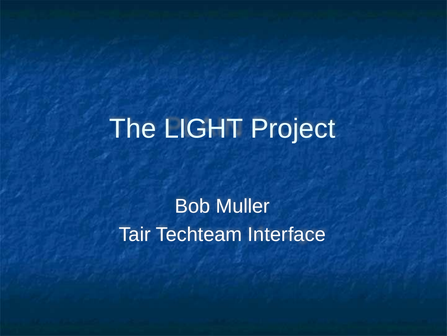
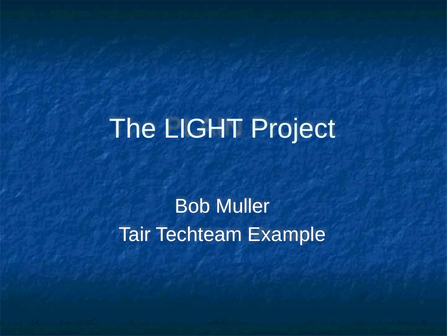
Interface: Interface -> Example (287, 234)
